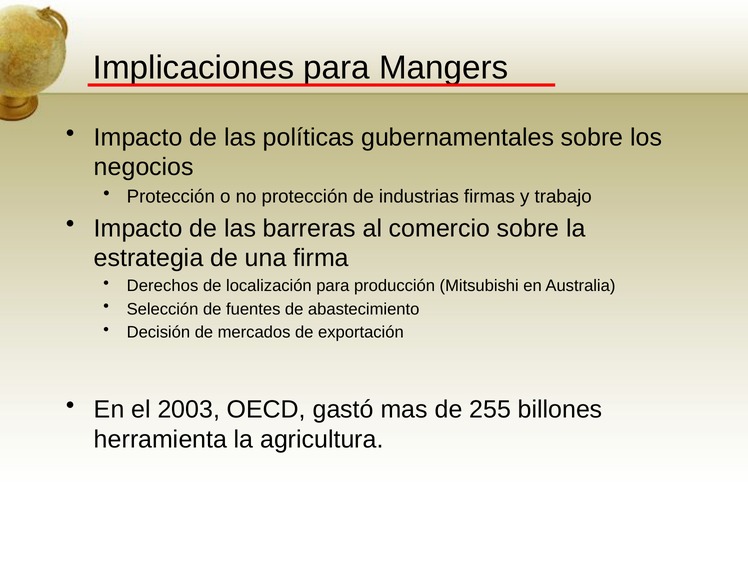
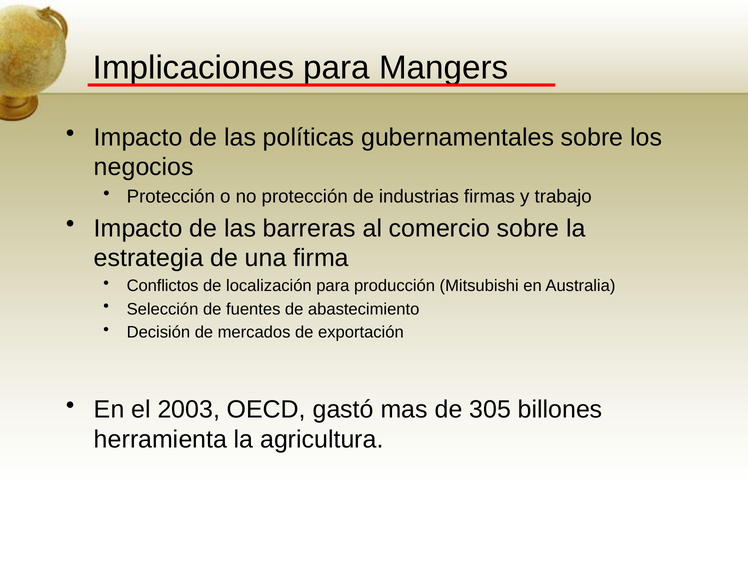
Derechos: Derechos -> Conflictos (163, 286)
255: 255 -> 305 (490, 409)
